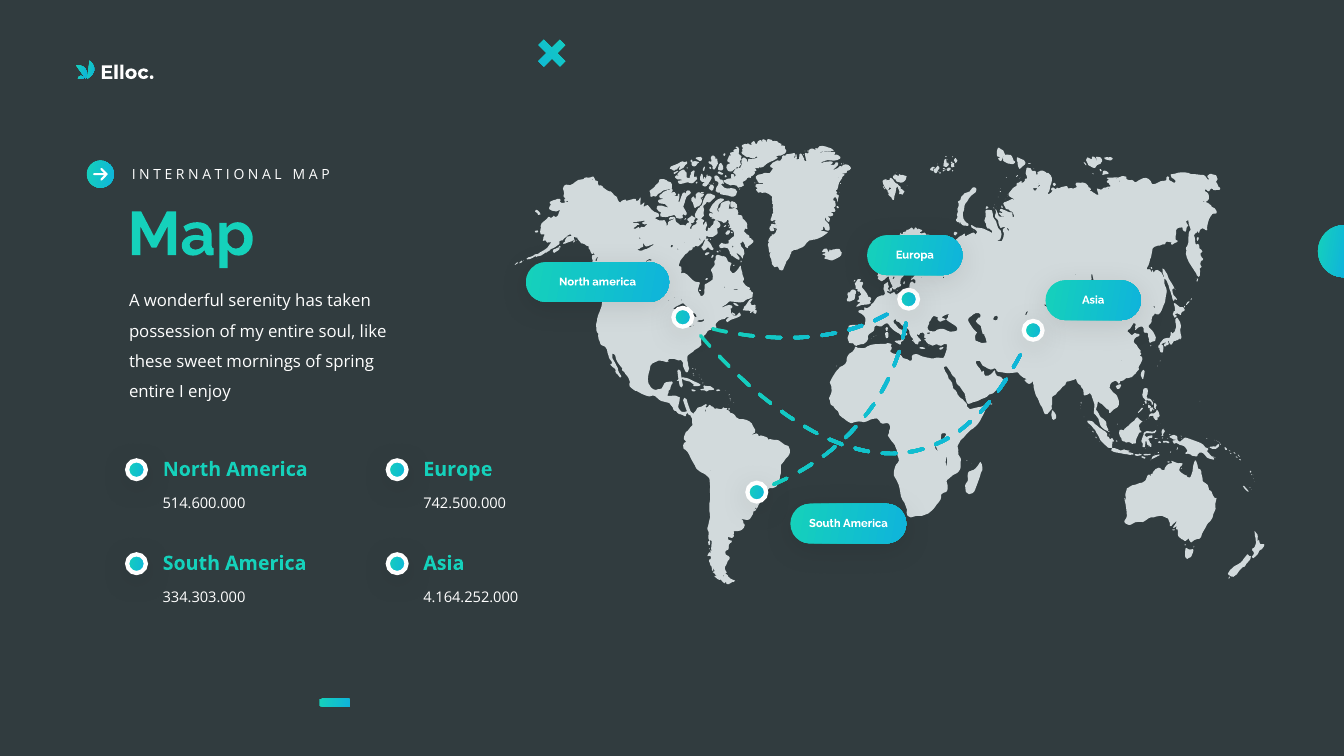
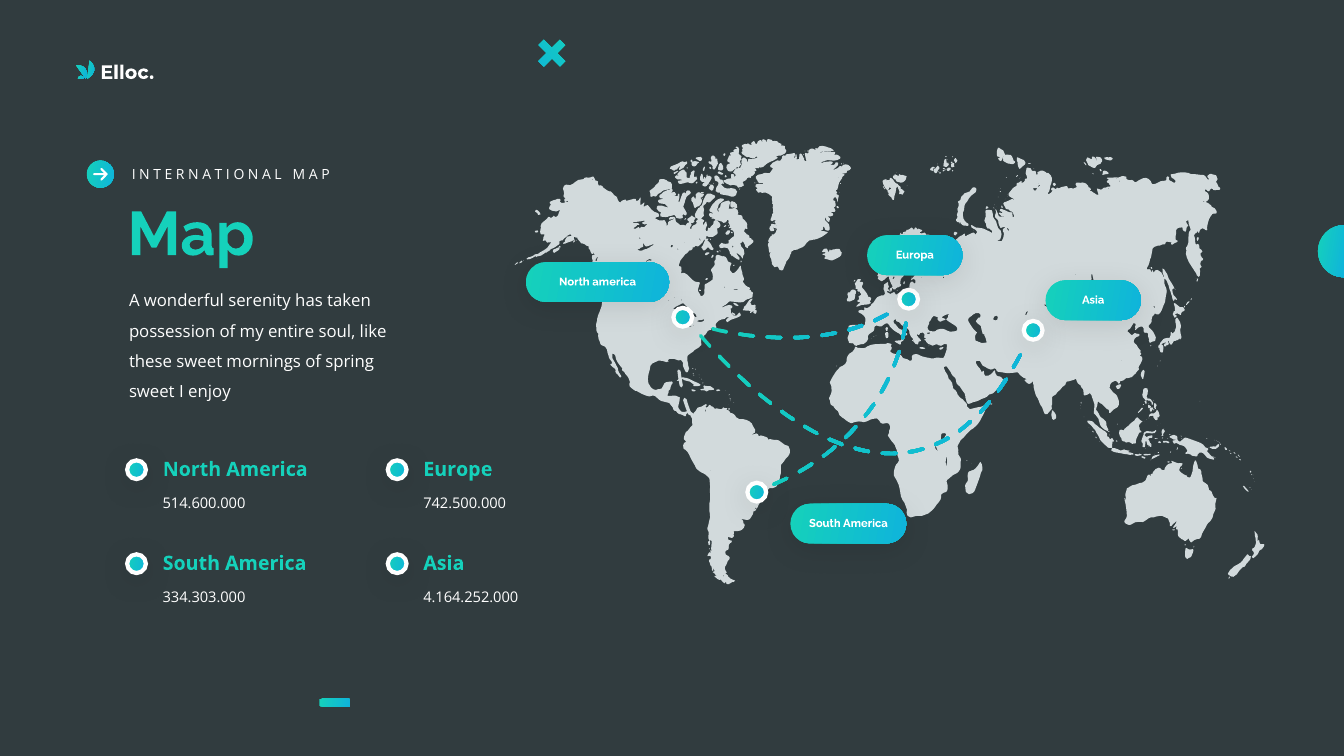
entire: entire -> sweet (152, 392)
